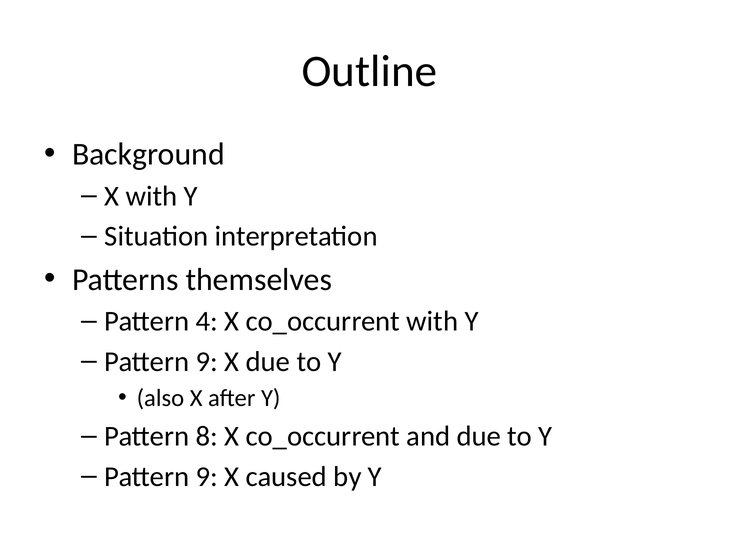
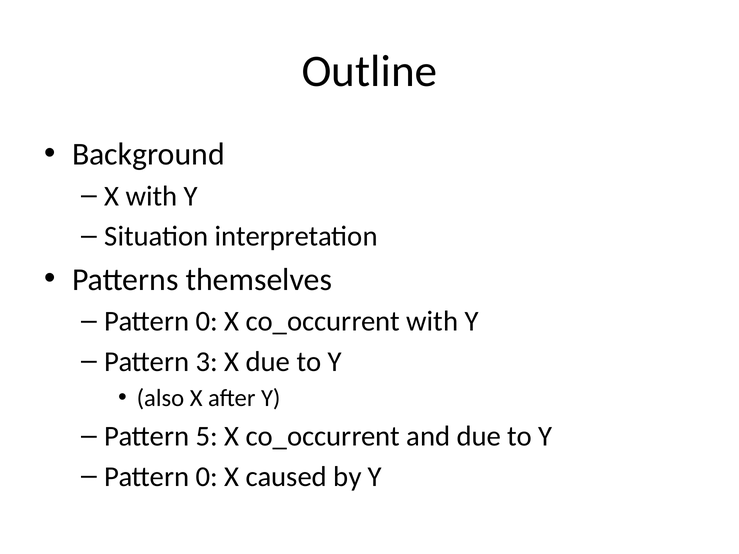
4: 4 -> 0 (207, 322)
9: 9 -> 3 (207, 362)
8: 8 -> 5 (207, 437)
9: 9 -> 0 (207, 477)
